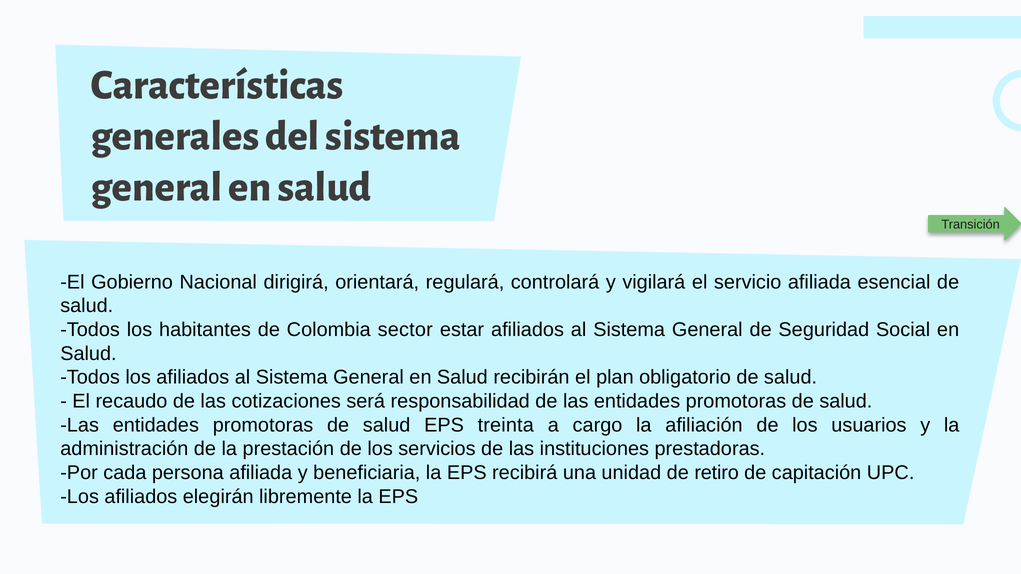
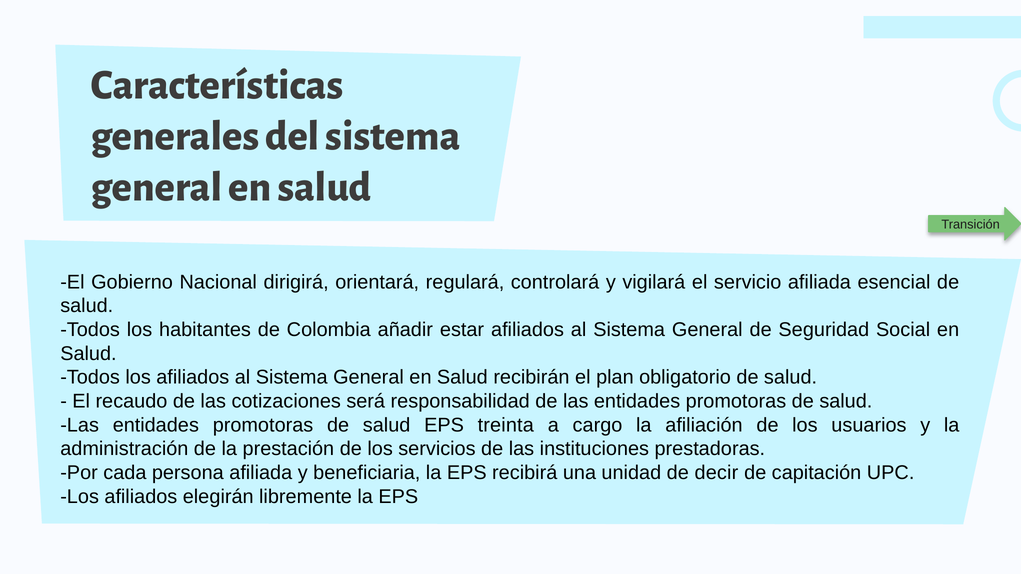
sector: sector -> añadir (405, 330)
retiro: retiro -> decir (716, 473)
